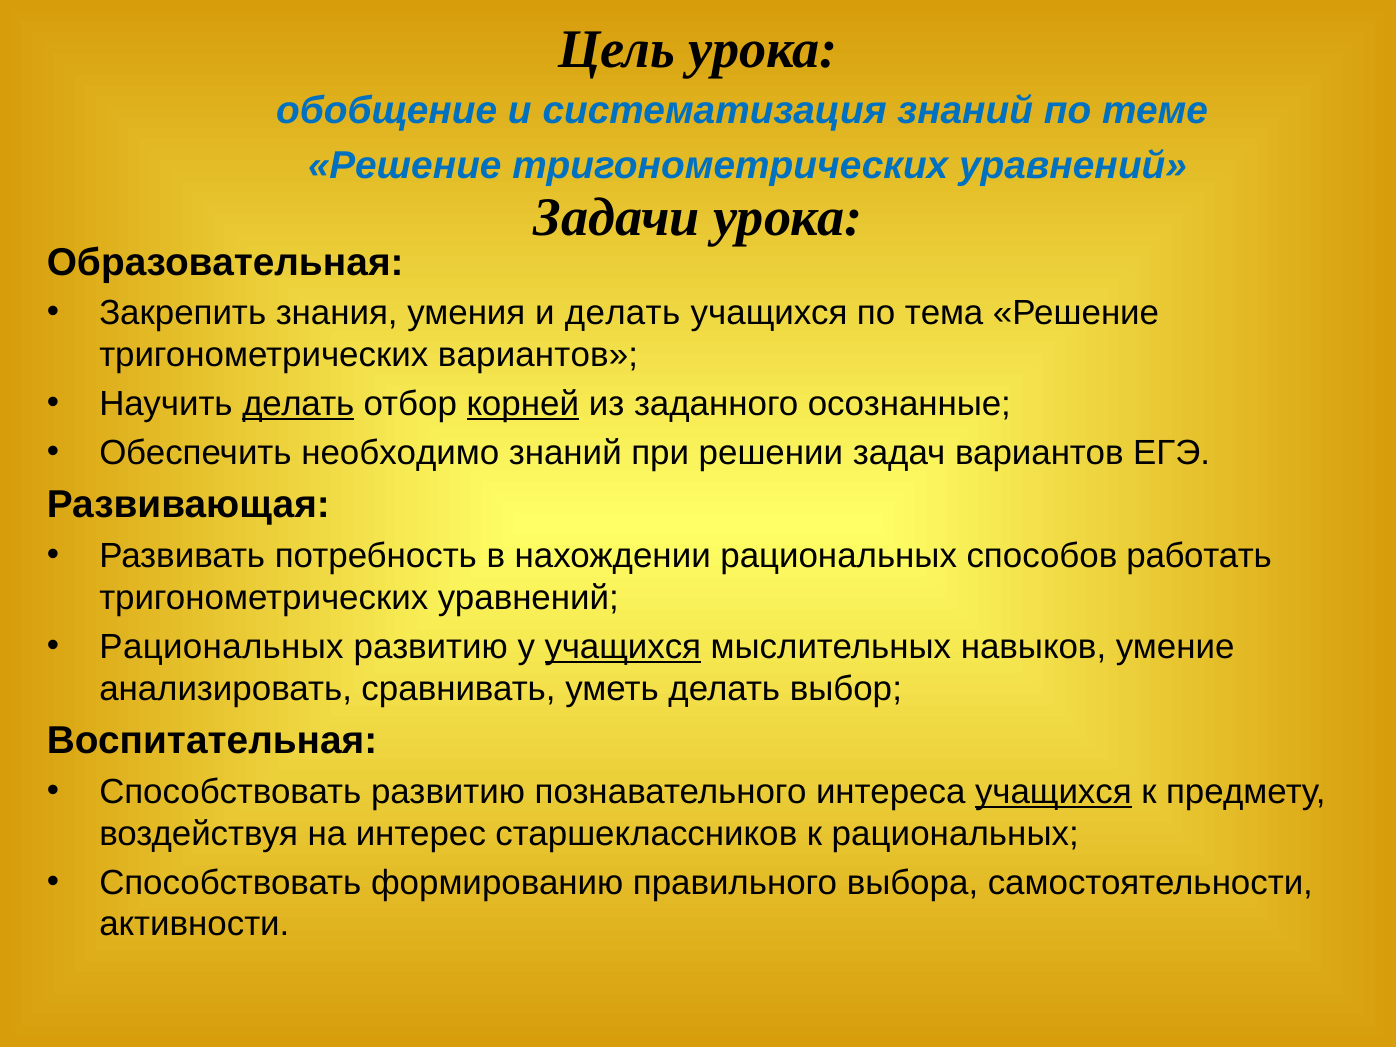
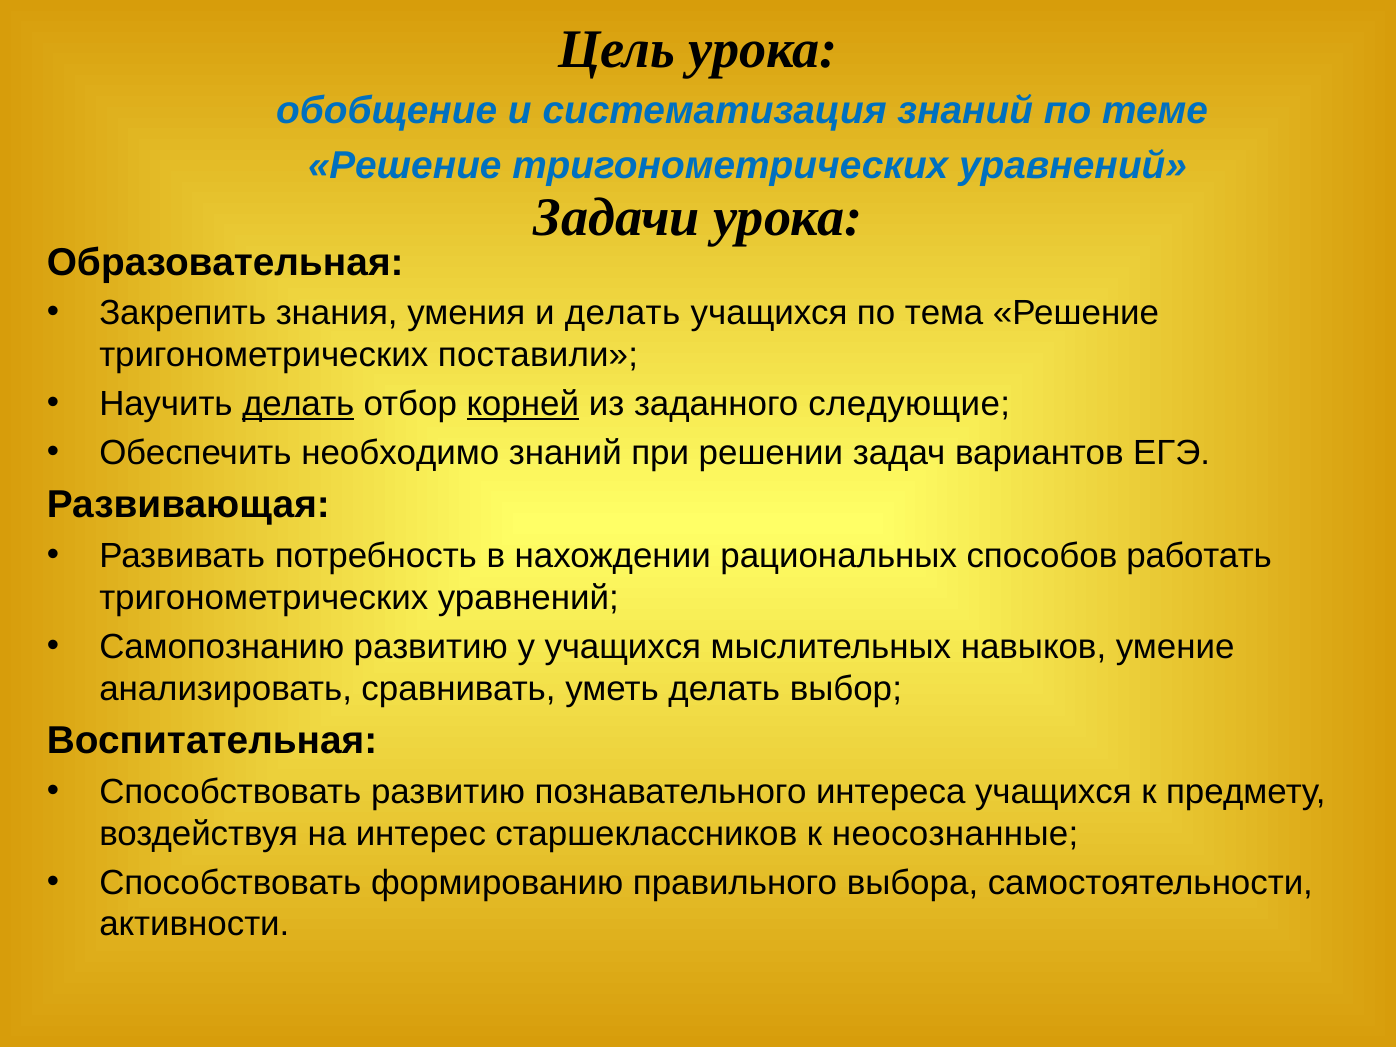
тригонометрических вариантов: вариантов -> поставили (538, 355)
осознанные: осознанные -> следующие (909, 404)
Рациональных: Рациональных -> Самопознанию (222, 647)
учащихся underline: present -> none (623, 647)
учащихся underline: present -> none (1053, 792)
к рациональных: рациональных -> неосознанные (955, 834)
